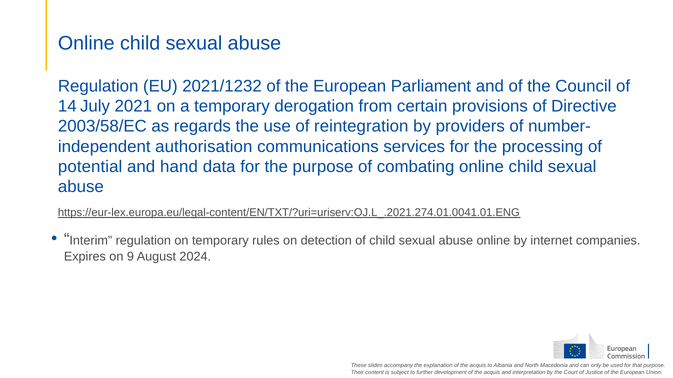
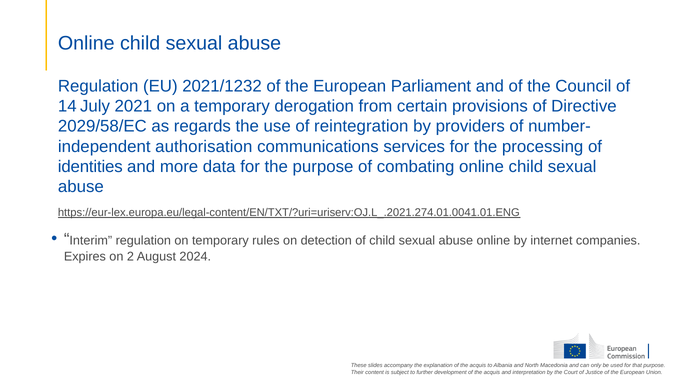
2003/58/EC: 2003/58/EC -> 2029/58/EC (102, 127)
potential: potential -> identities (90, 167)
hand: hand -> more (179, 167)
9: 9 -> 2 (130, 257)
